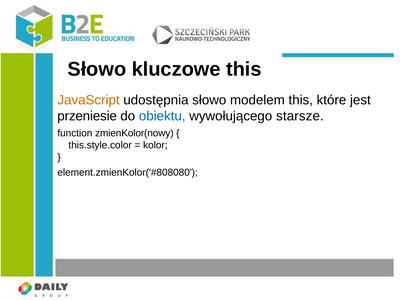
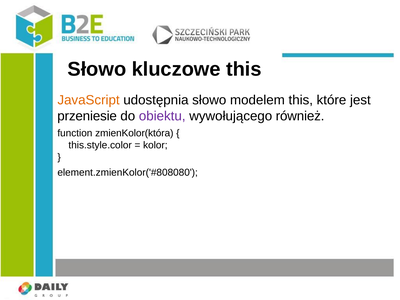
obiektu colour: blue -> purple (162, 116)
starsze: starsze -> również (300, 116)
zmienKolor(nowy: zmienKolor(nowy -> zmienKolor(która (134, 133)
